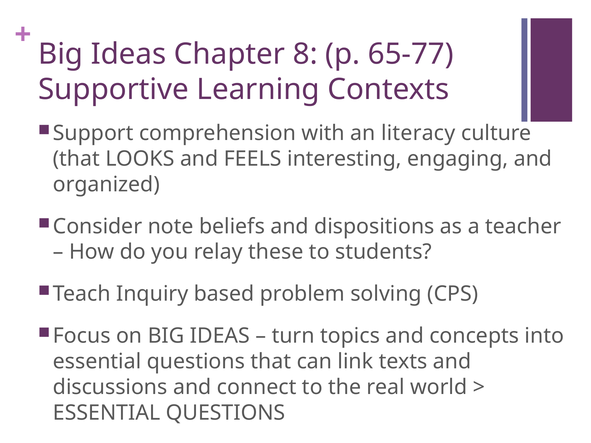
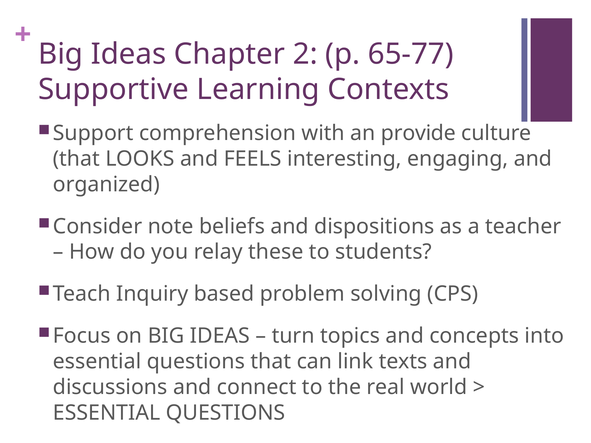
8: 8 -> 2 (305, 54)
literacy: literacy -> provide (418, 133)
